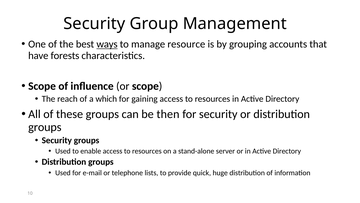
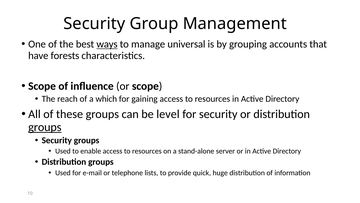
resource: resource -> universal (186, 44)
then: then -> level (168, 114)
groups underline: none -> present (45, 127)
